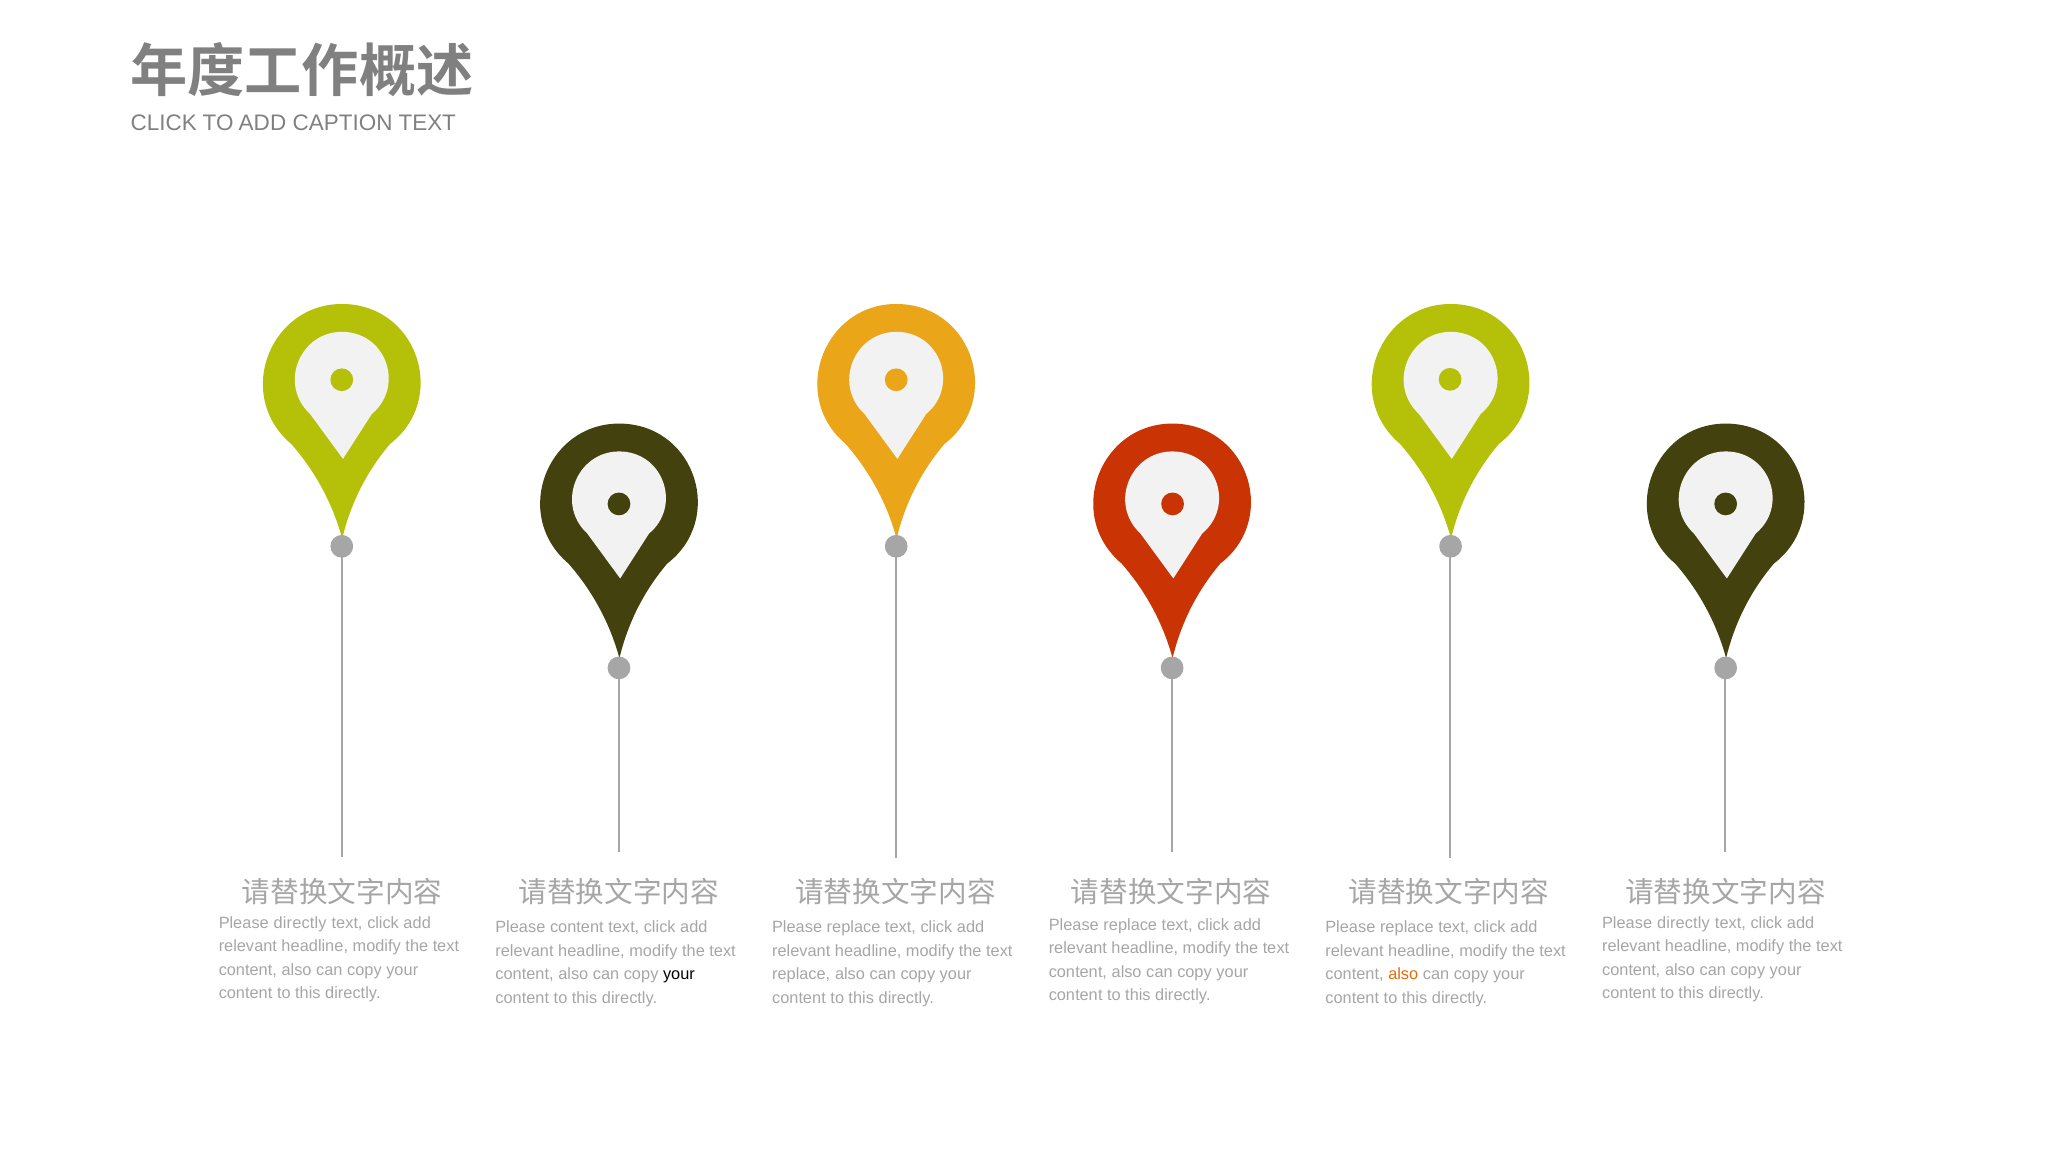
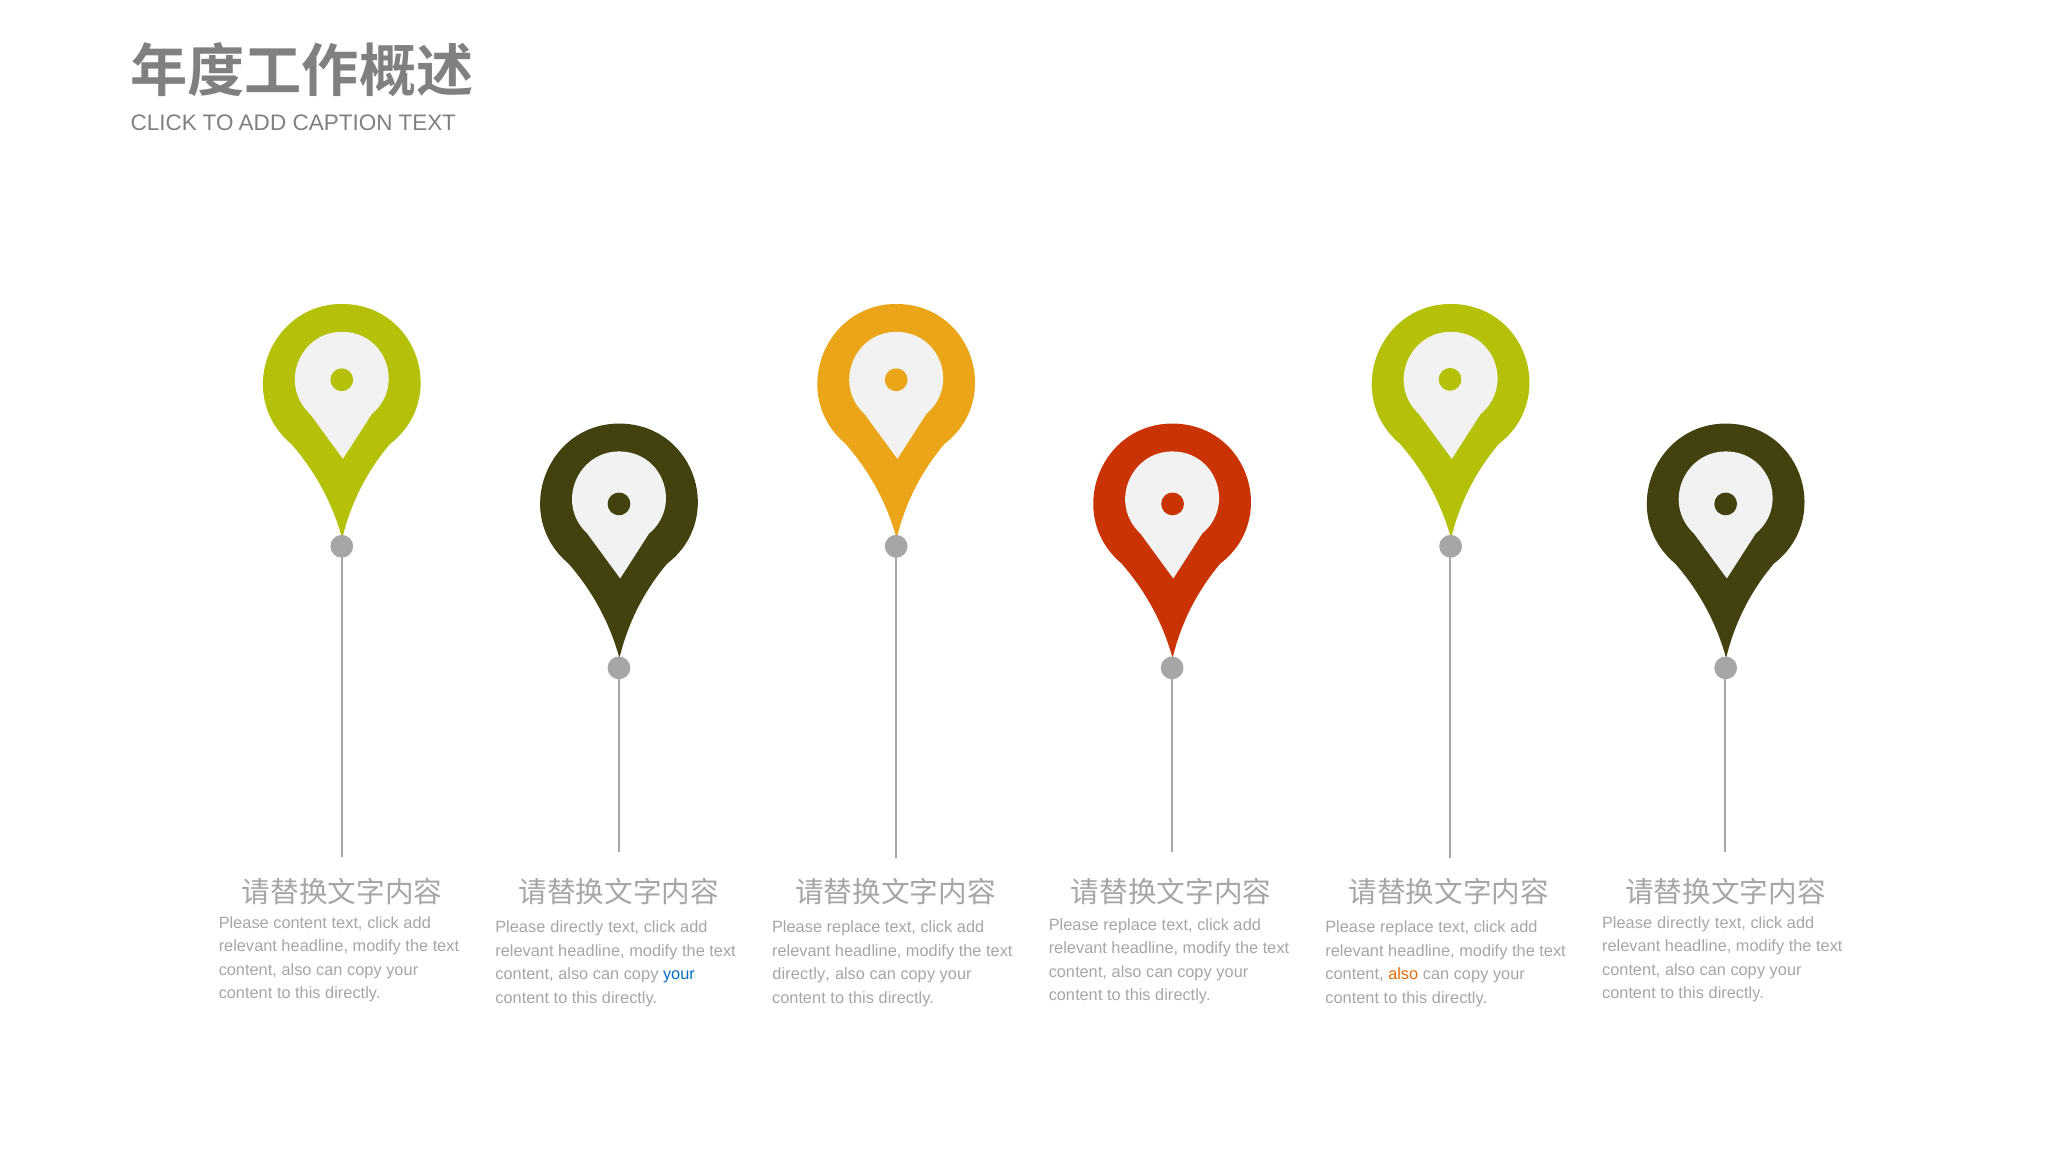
directly: directly -> content (300, 923)
content: content -> directly (577, 928)
your colour: black -> blue (679, 975)
replace: replace -> directly (801, 975)
